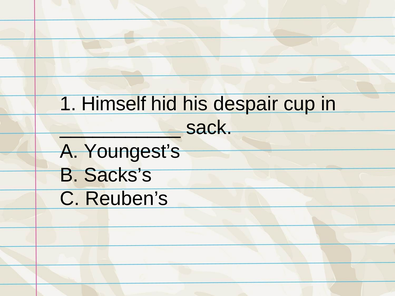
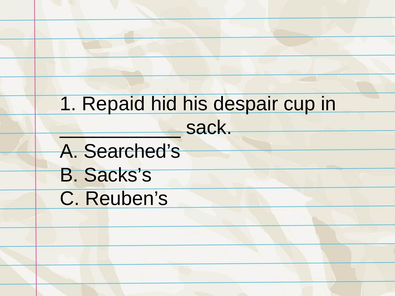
Himself: Himself -> Repaid (113, 104)
Youngest’s: Youngest’s -> Searched’s (132, 151)
